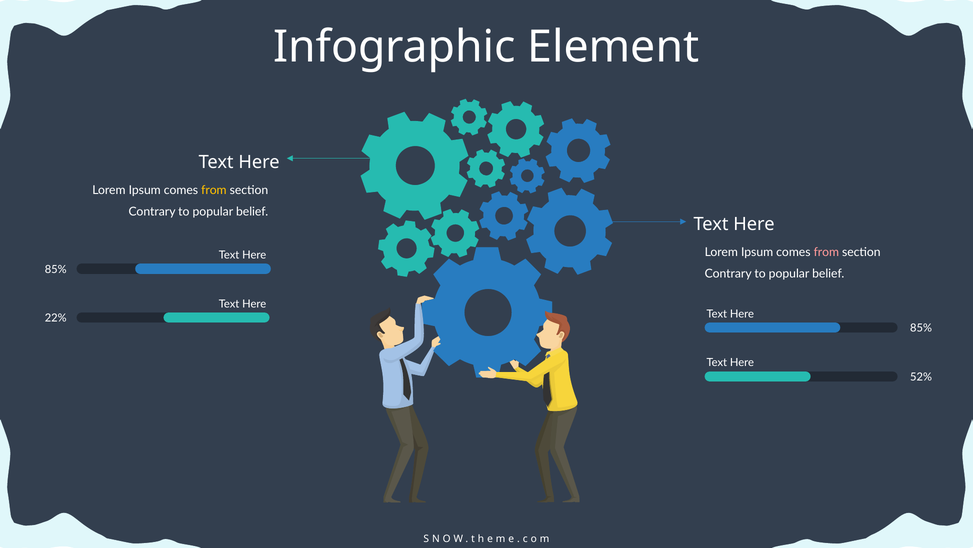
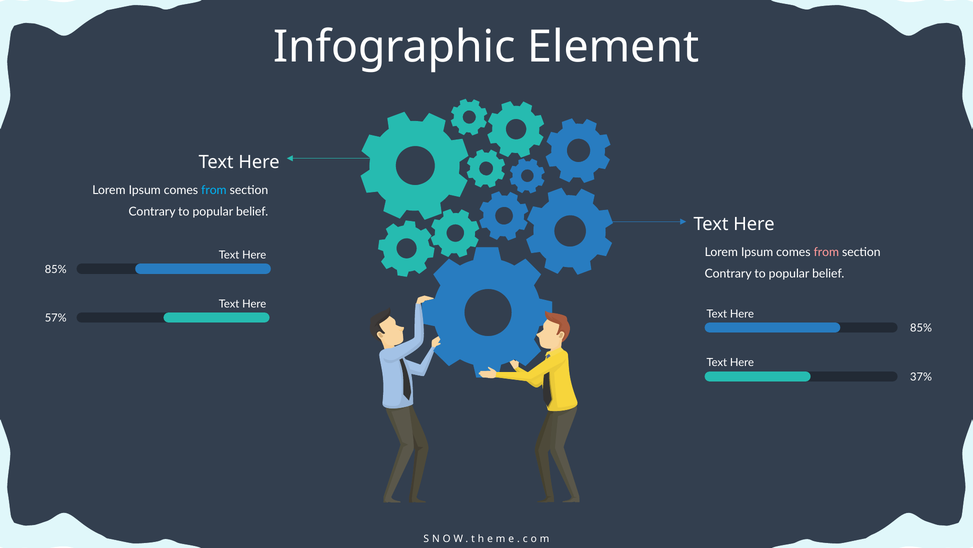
from colour: yellow -> light blue (214, 190)
22%: 22% -> 57% (56, 318)
52%: 52% -> 37% (921, 376)
